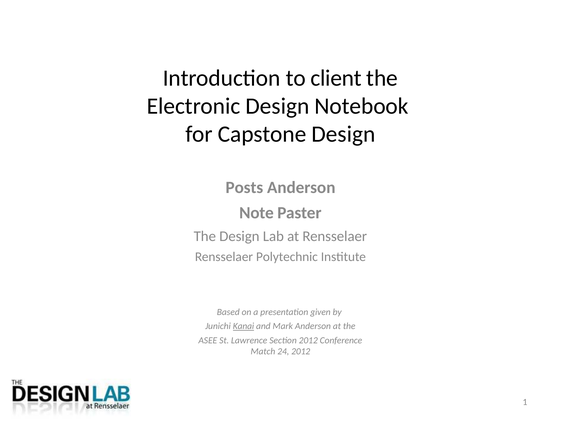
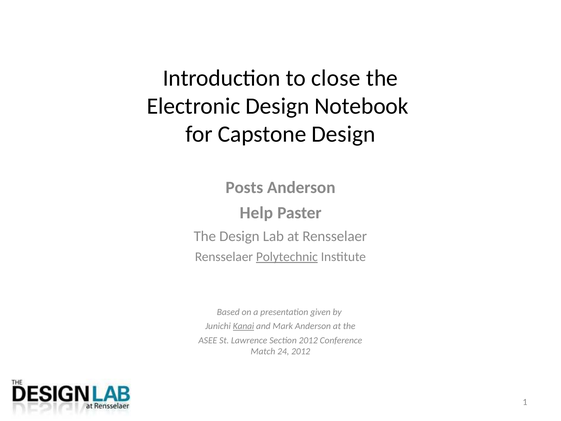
client: client -> close (336, 78)
Note: Note -> Help (256, 213)
Polytechnic underline: none -> present (287, 257)
